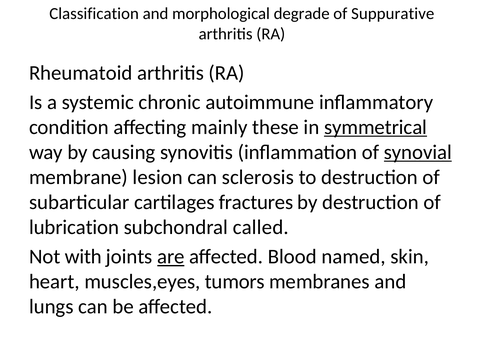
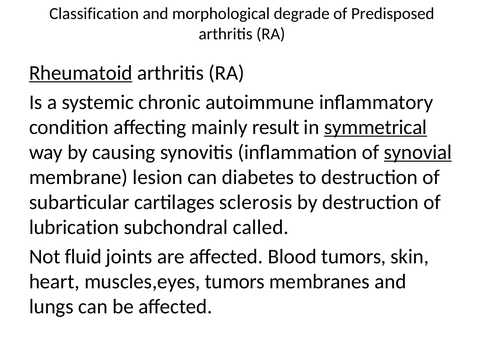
Suppurative: Suppurative -> Predisposed (393, 14)
Rheumatoid underline: none -> present (81, 73)
these: these -> result (276, 127)
sclerosis: sclerosis -> diabetes (258, 177)
fractures: fractures -> sclerosis (256, 202)
with: with -> fluid (83, 257)
are underline: present -> none (171, 257)
Blood named: named -> tumors (354, 257)
